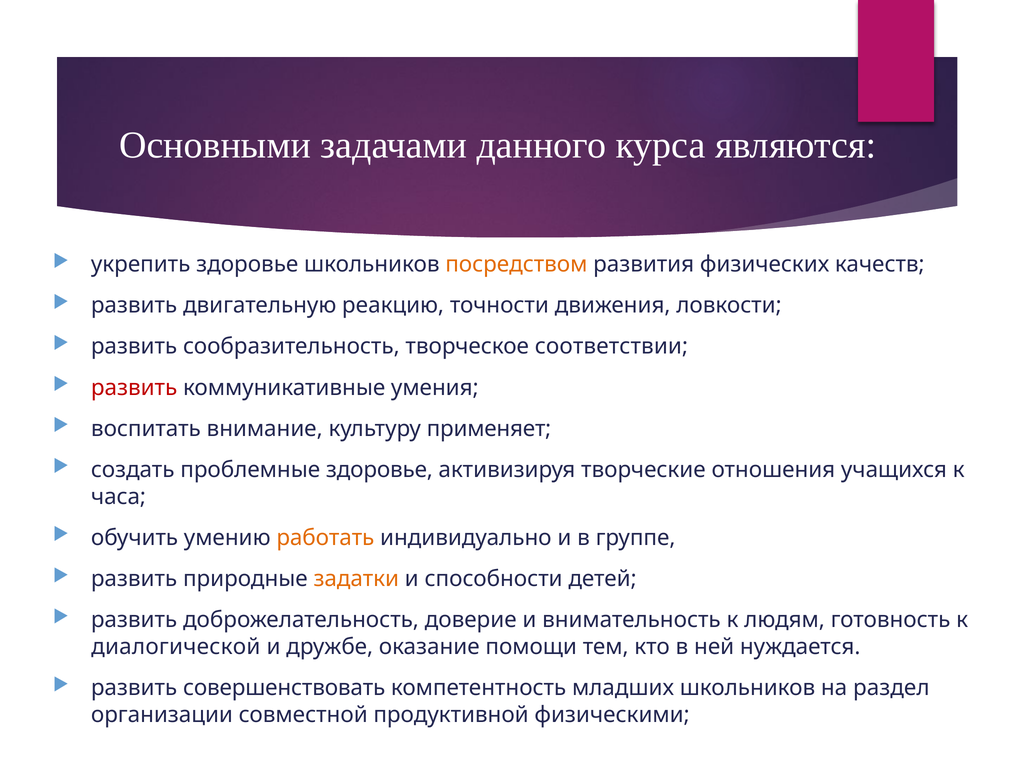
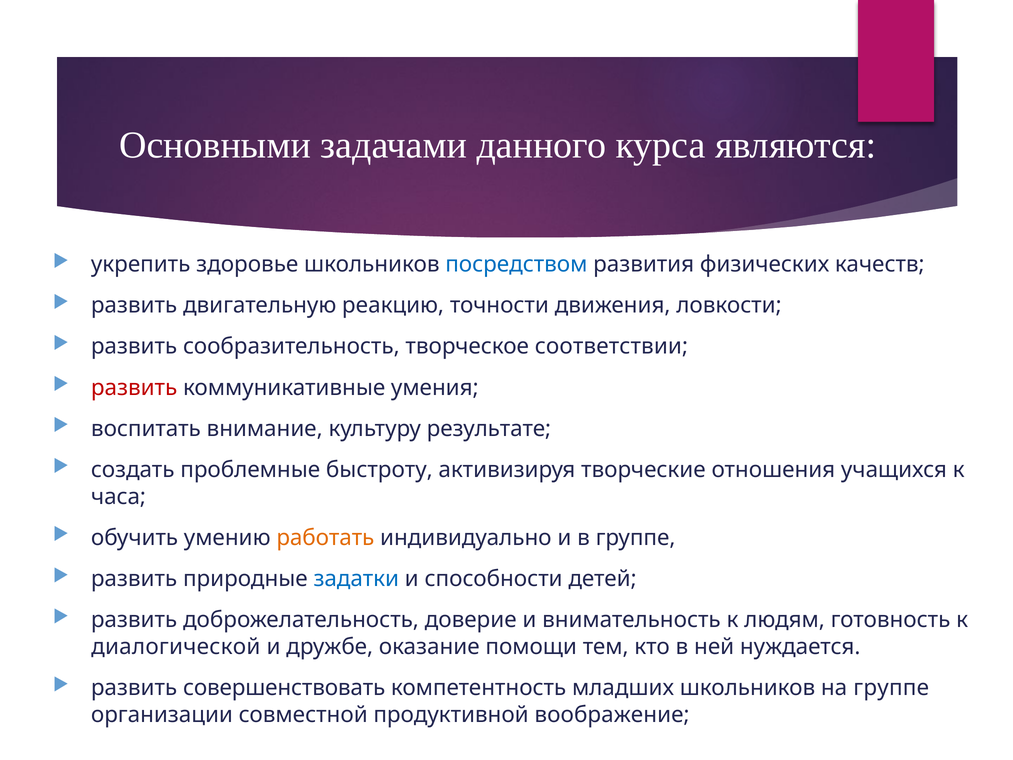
посредством colour: orange -> blue (516, 264)
применяет: применяет -> результате (489, 429)
проблемные здоровье: здоровье -> быстроту (379, 470)
задатки colour: orange -> blue (356, 579)
на раздел: раздел -> группе (891, 688)
физическими: физическими -> воображение (612, 715)
